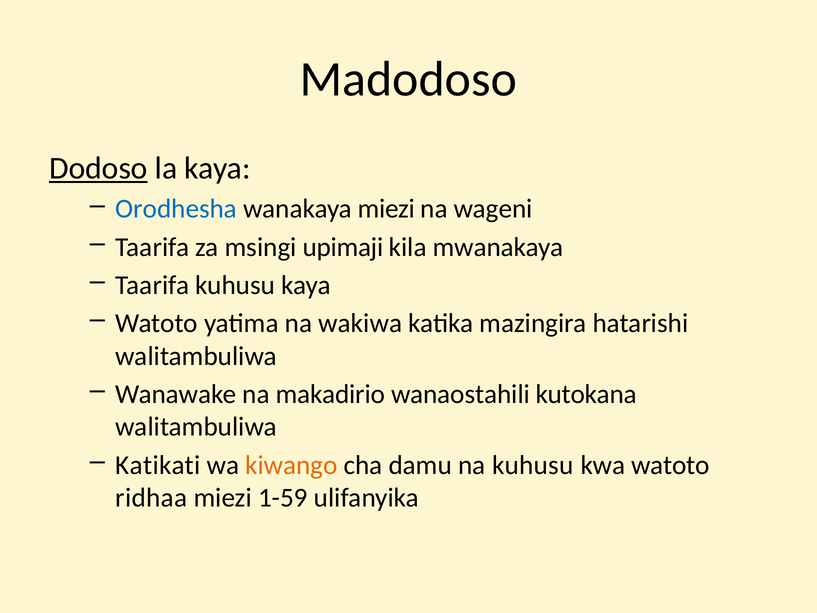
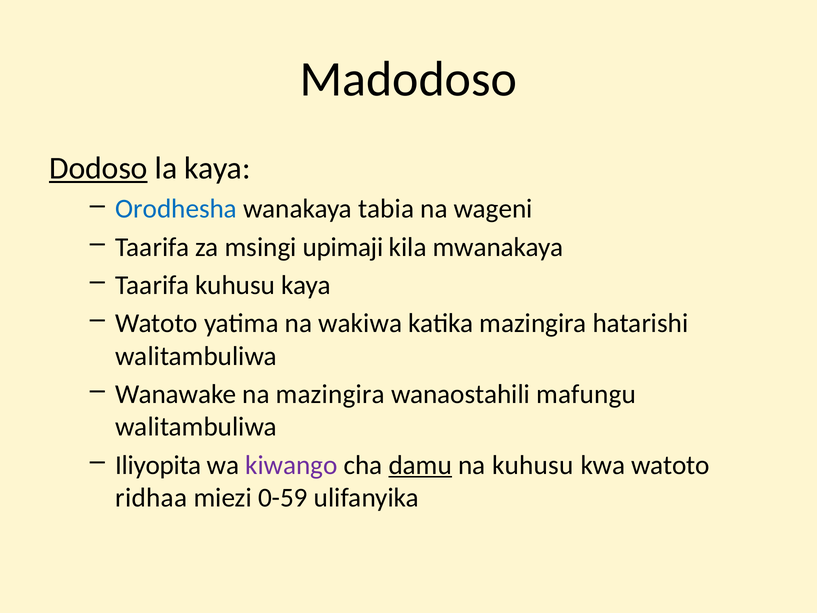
wanakaya miezi: miezi -> tabia (386, 209)
na makadirio: makadirio -> mazingira (330, 394)
kutokana: kutokana -> mafungu (586, 394)
Katikati: Katikati -> Iliyopita (158, 465)
kiwango colour: orange -> purple (291, 465)
damu underline: none -> present (420, 465)
1-59: 1-59 -> 0-59 (283, 498)
